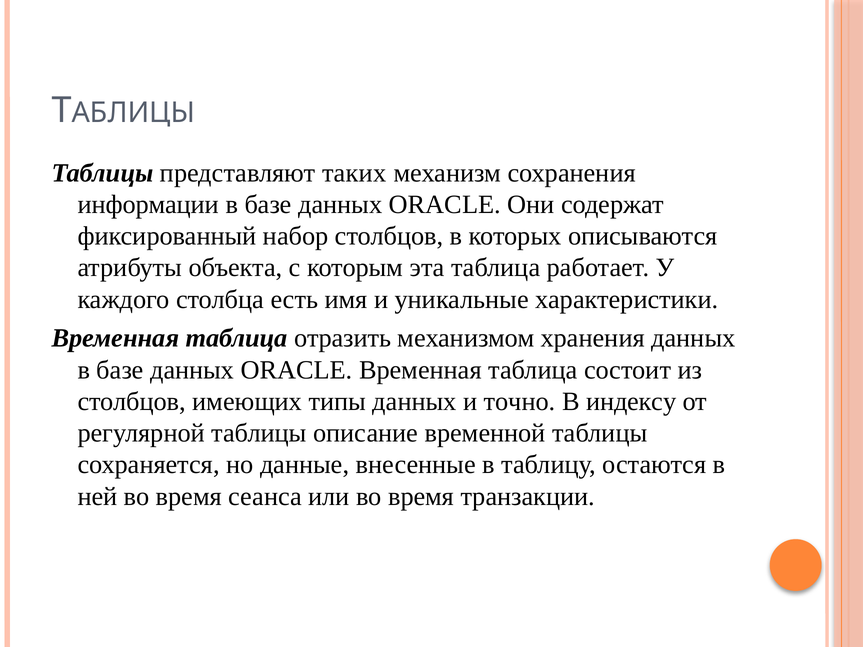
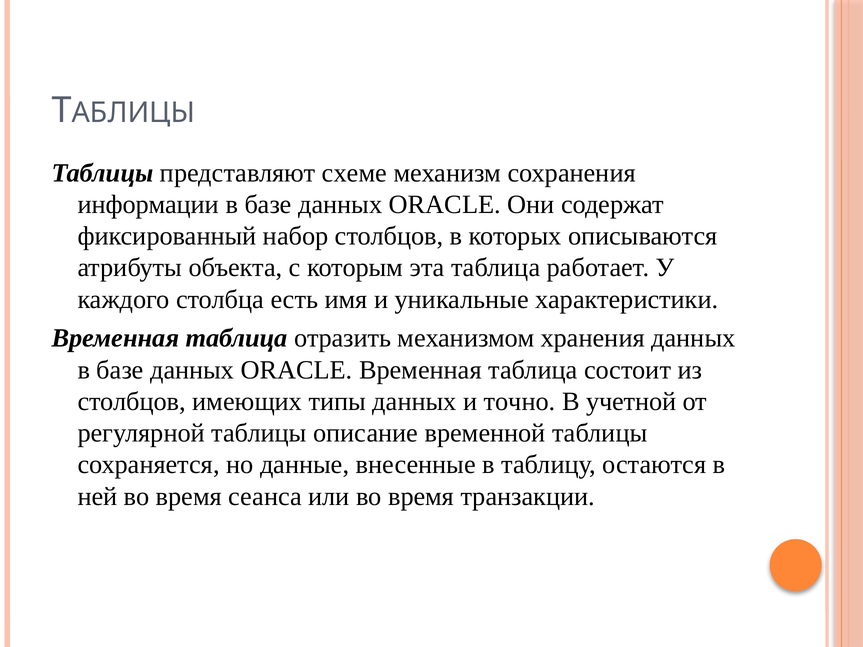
таких: таких -> схеме (354, 173)
индексу: индексу -> учетной (631, 402)
